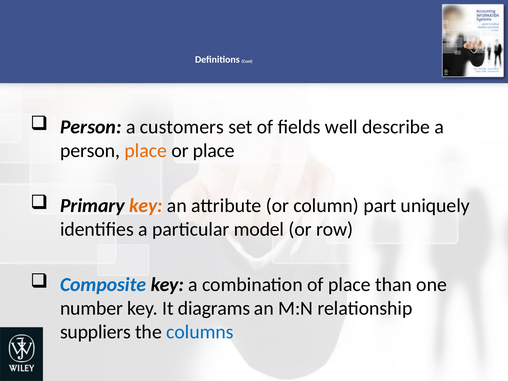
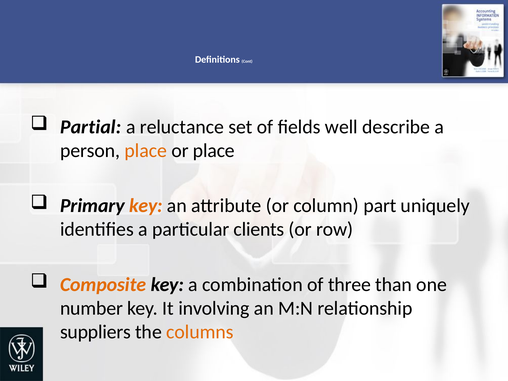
Person: Person -> Partial (91, 127)
customers: customers -> reluctance (182, 127)
model: model -> clients (259, 229)
Composite colour: blue -> orange (103, 285)
of place: place -> three (349, 285)
diagrams: diagrams -> involving (214, 308)
columns colour: blue -> orange (200, 332)
